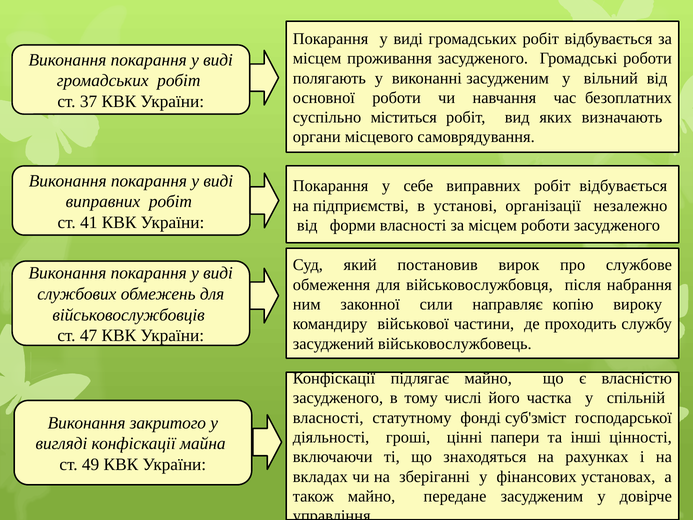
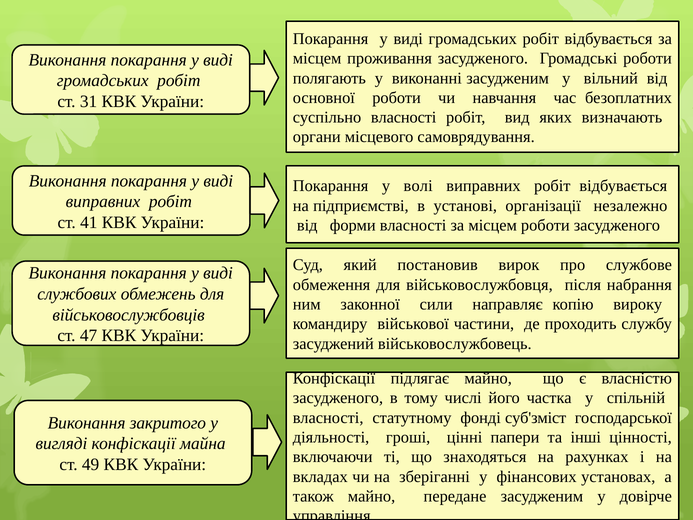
37: 37 -> 31 (89, 101)
суспільно міститься: міститься -> власності (404, 117)
себе: себе -> волі (418, 186)
